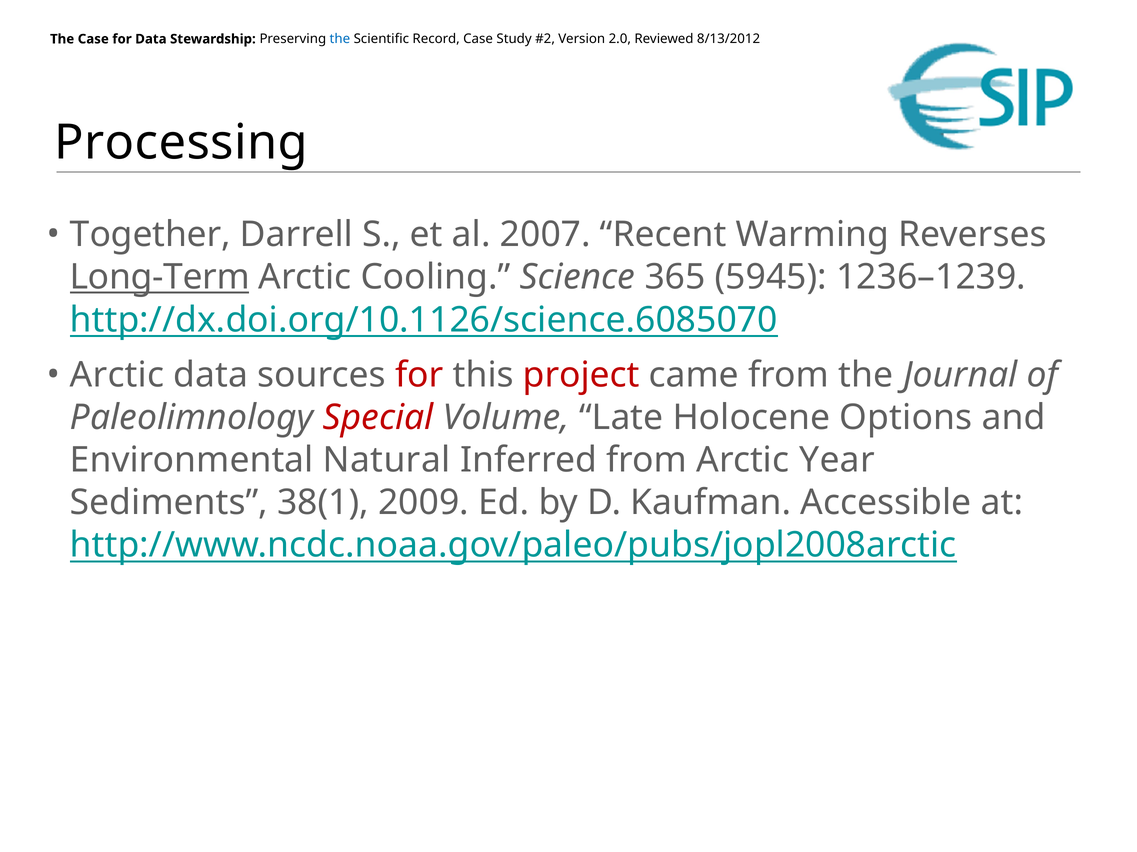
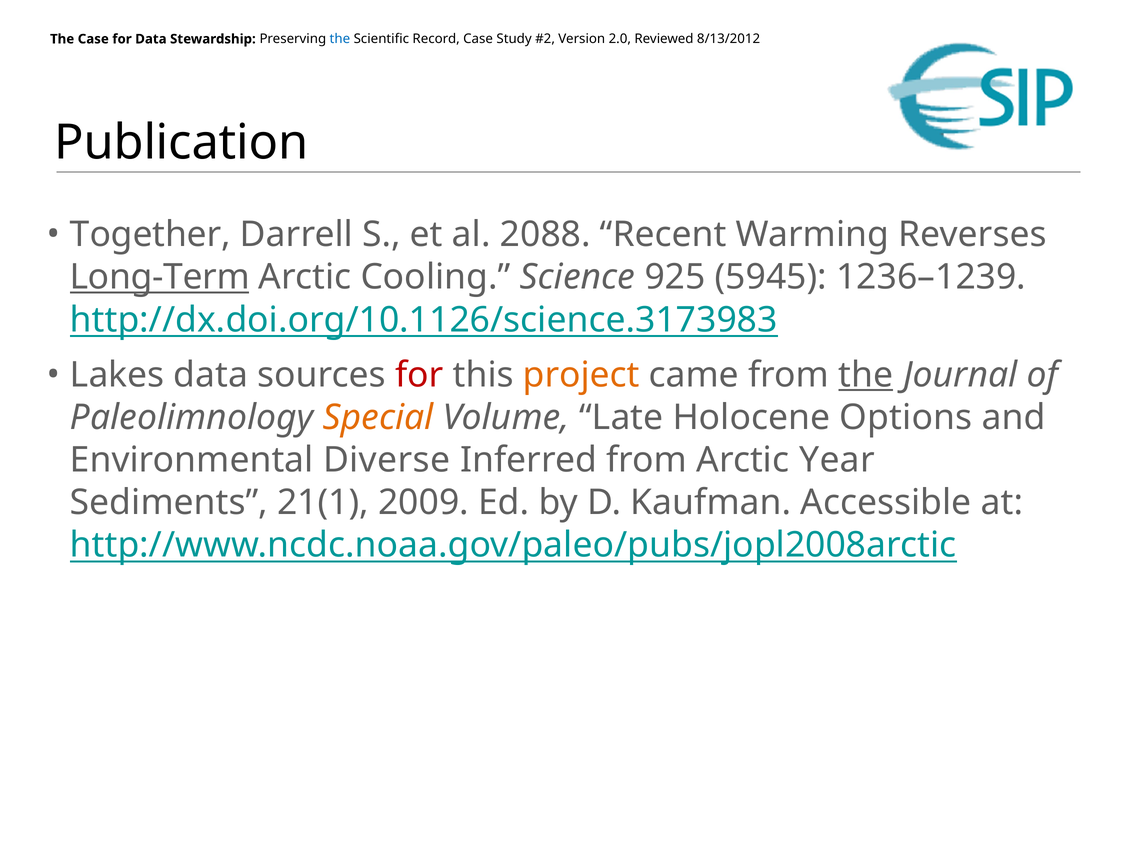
Processing: Processing -> Publication (181, 143)
2007: 2007 -> 2088 (545, 235)
365: 365 -> 925 (675, 277)
http://dx.doi.org/10.1126/science.6085070: http://dx.doi.org/10.1126/science.6085070 -> http://dx.doi.org/10.1126/science.3173983 (424, 320)
Arctic: Arctic -> Lakes (117, 375)
project colour: red -> orange (581, 375)
the underline: none -> present (866, 375)
Special colour: red -> orange (378, 418)
Natural: Natural -> Diverse (387, 460)
38(1: 38(1 -> 21(1 (323, 503)
